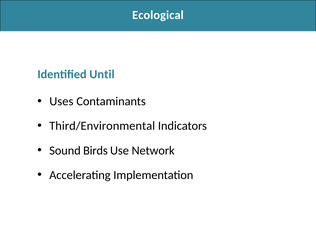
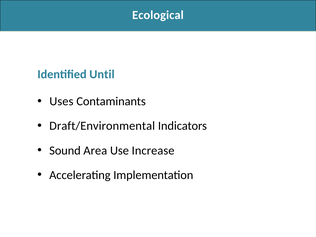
Third/Environmental: Third/Environmental -> Draft/Environmental (102, 126)
Birds: Birds -> Area (95, 150)
Network: Network -> Increase (153, 150)
